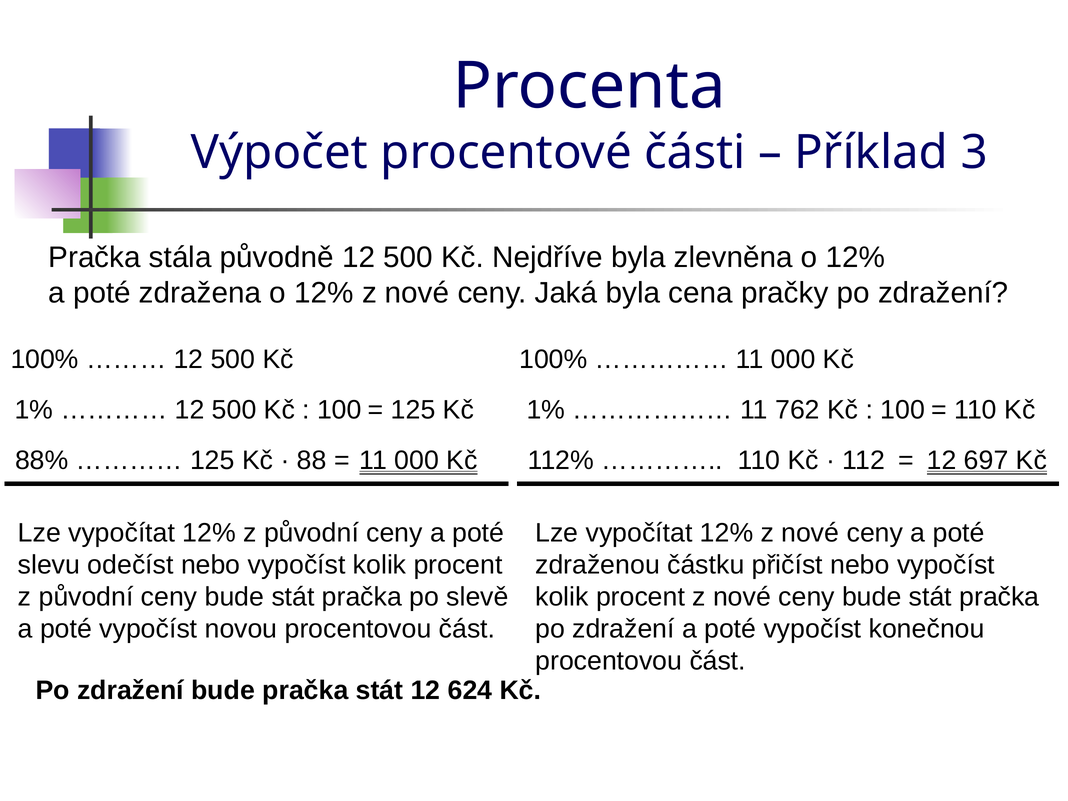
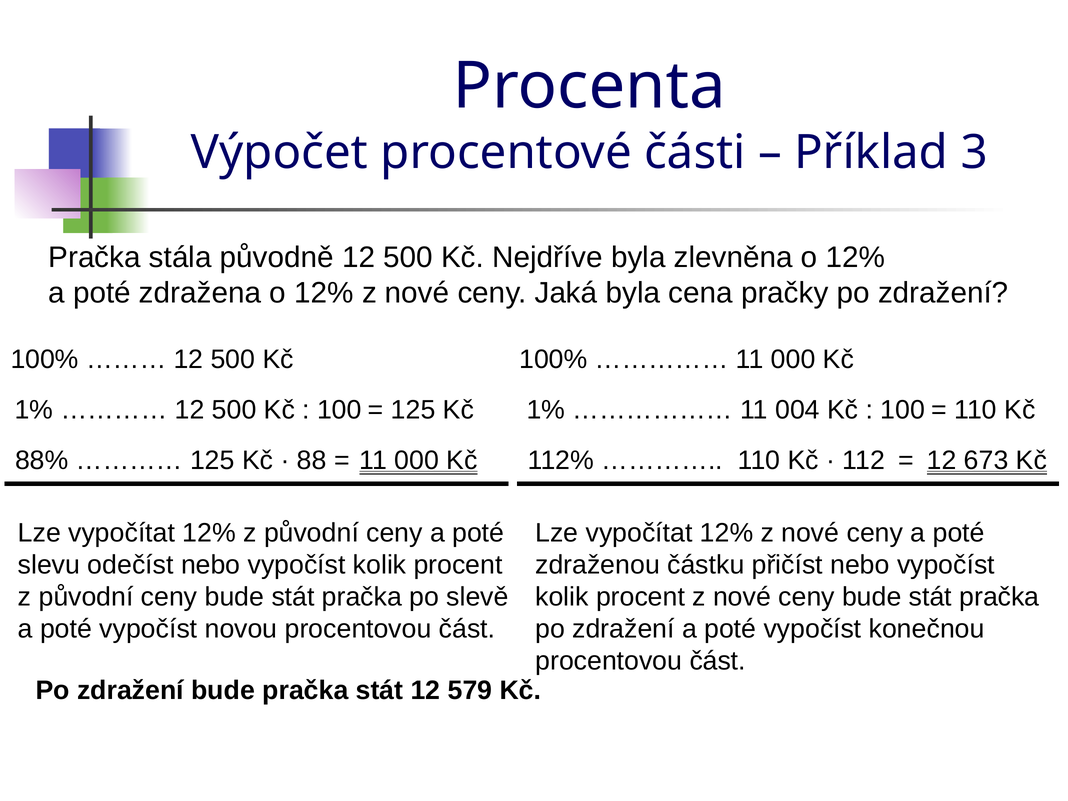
762: 762 -> 004 (797, 410)
697: 697 -> 673 (986, 460)
624: 624 -> 579 (470, 690)
